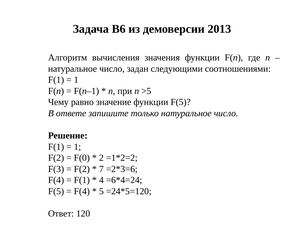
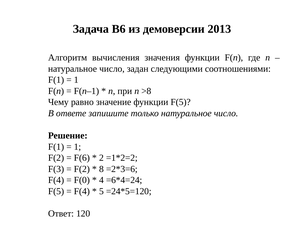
>5: >5 -> >8 (146, 91)
F(0: F(0 -> F(6 (82, 158)
7: 7 -> 8 (101, 169)
F(1: F(1 -> F(0 (82, 180)
